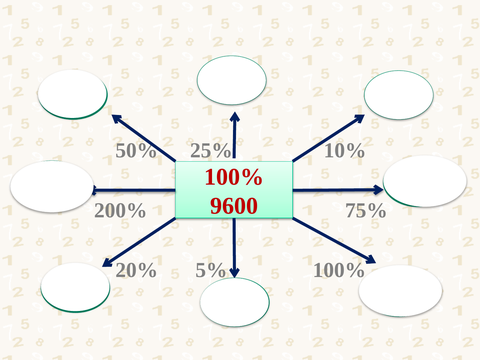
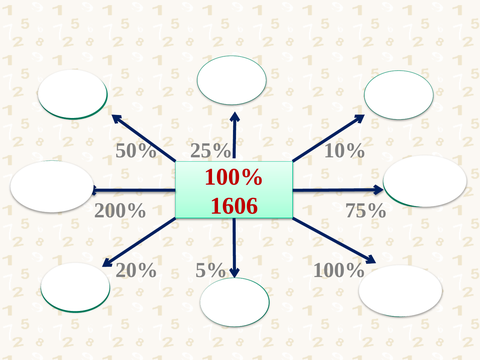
9600: 9600 -> 1606 (234, 206)
